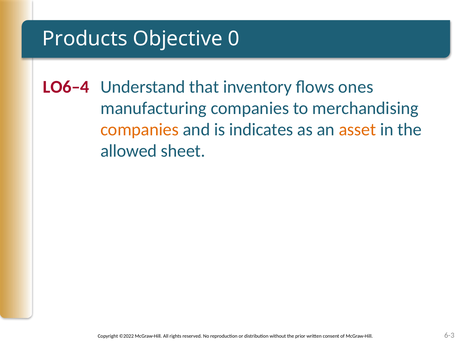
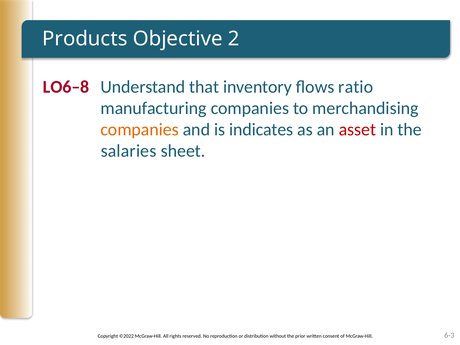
0: 0 -> 2 (234, 39)
LO6–4: LO6–4 -> LO6–8 (66, 87)
ones: ones -> ratio (356, 87)
asset colour: orange -> red (357, 130)
allowed: allowed -> salaries (129, 151)
